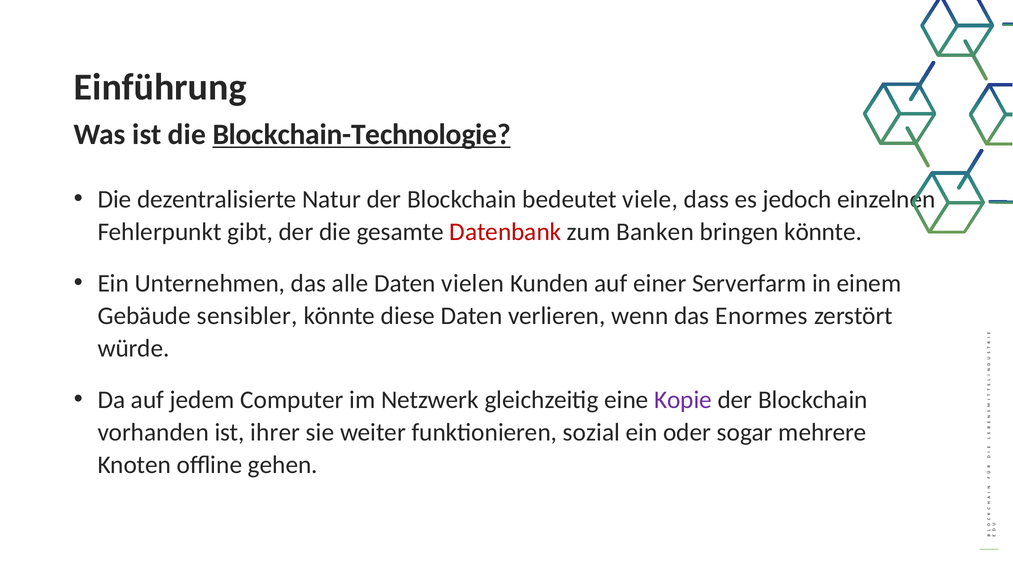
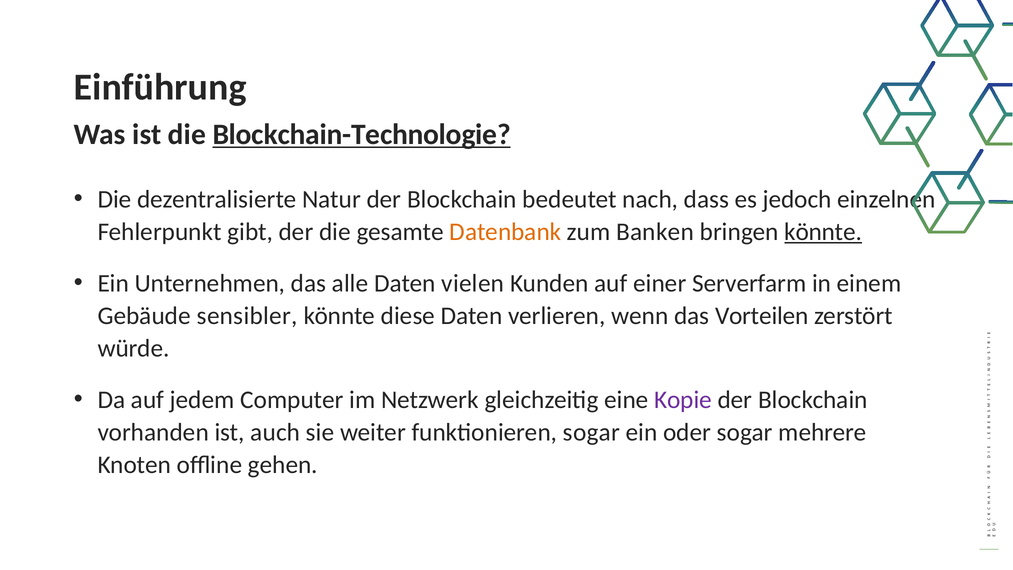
viele: viele -> nach (650, 199)
Datenbank colour: red -> orange (505, 232)
könnte underline: none -> present (823, 232)
Enormes: Enormes -> Vorteilen (762, 316)
ihrer: ihrer -> auch (275, 432)
funktionieren sozial: sozial -> sogar (591, 432)
